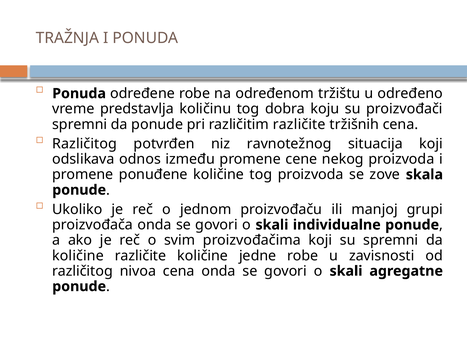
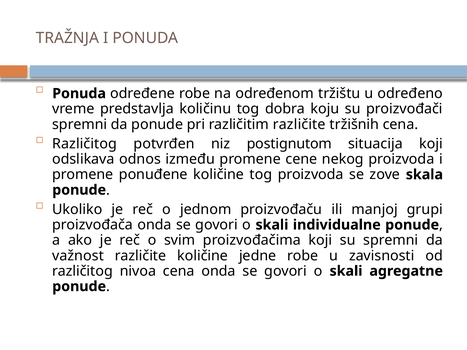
ravnotežnog: ravnotežnog -> postignutom (289, 144)
količine: količine -> važnost (78, 256)
